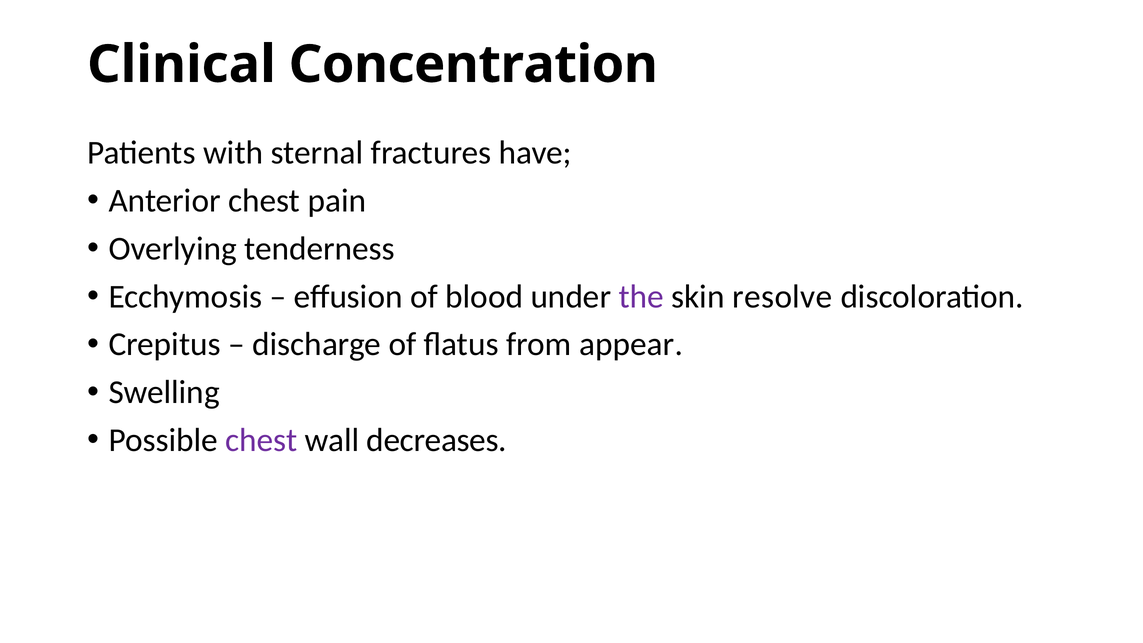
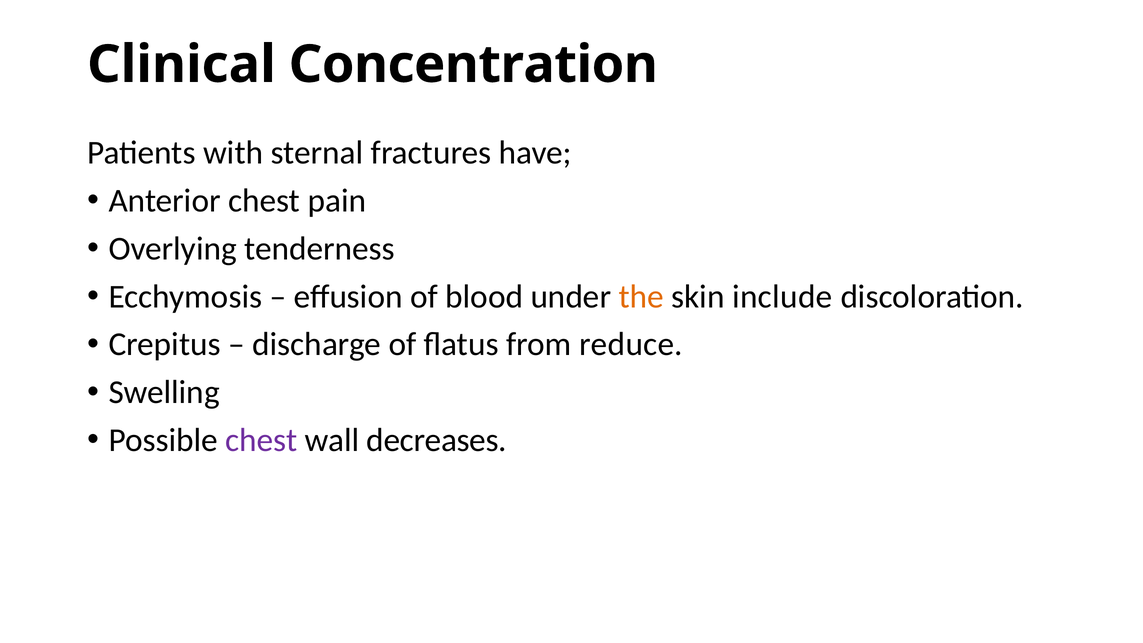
the colour: purple -> orange (641, 296)
resolve: resolve -> include (782, 296)
appear: appear -> reduce (631, 344)
